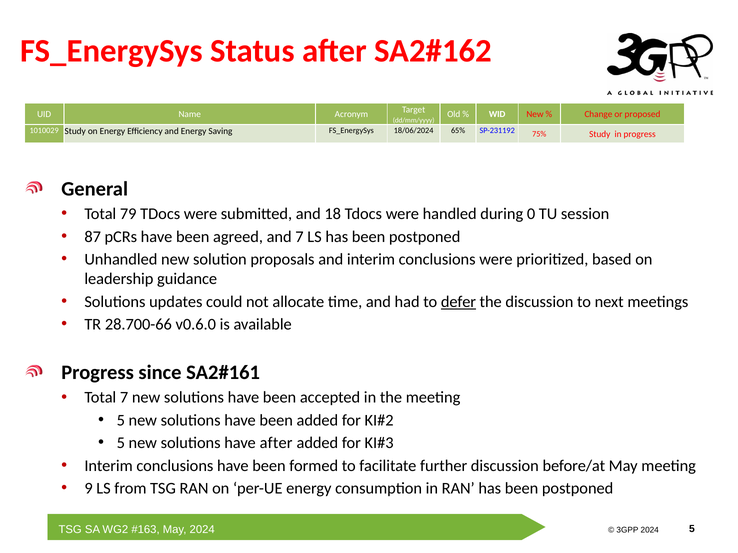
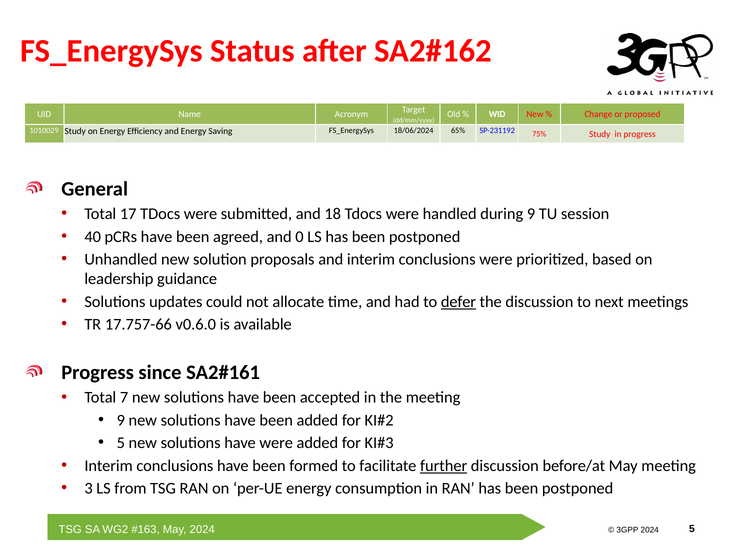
79: 79 -> 17 (128, 214)
during 0: 0 -> 9 (531, 214)
87: 87 -> 40 (93, 237)
and 7: 7 -> 0 (300, 237)
28.700-66: 28.700-66 -> 17.757-66 (138, 325)
5: 5 -> 9 (121, 421)
have after: after -> were (276, 443)
further underline: none -> present (444, 466)
9: 9 -> 3 (89, 489)
